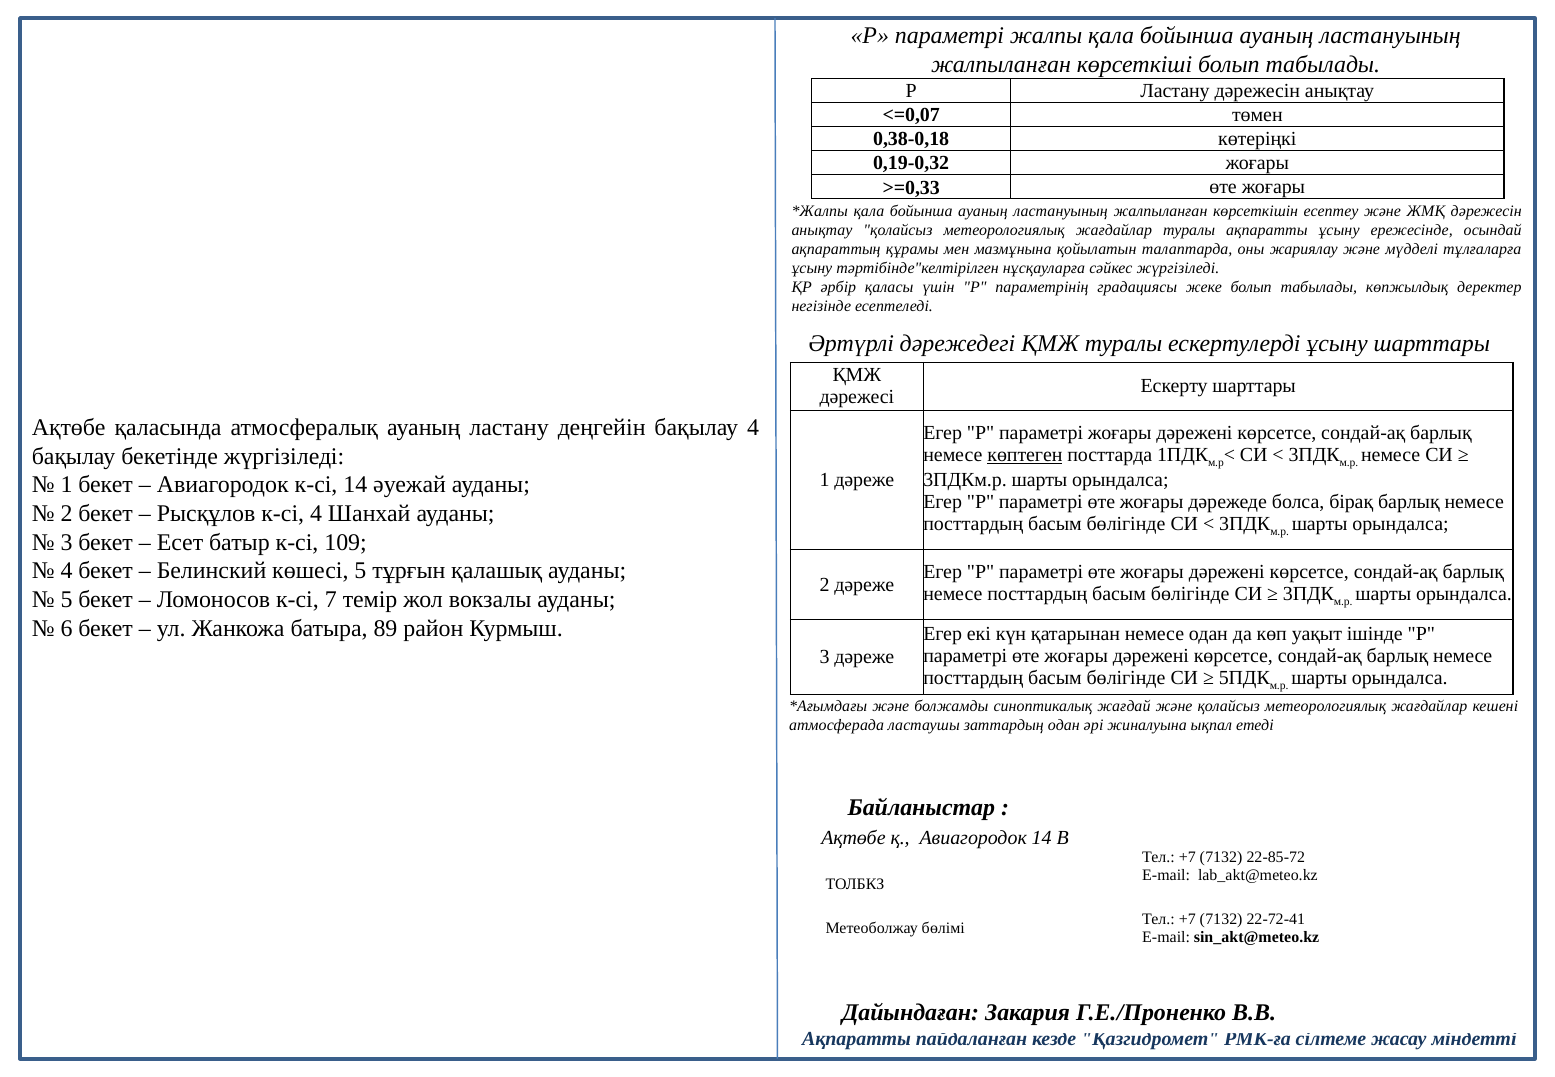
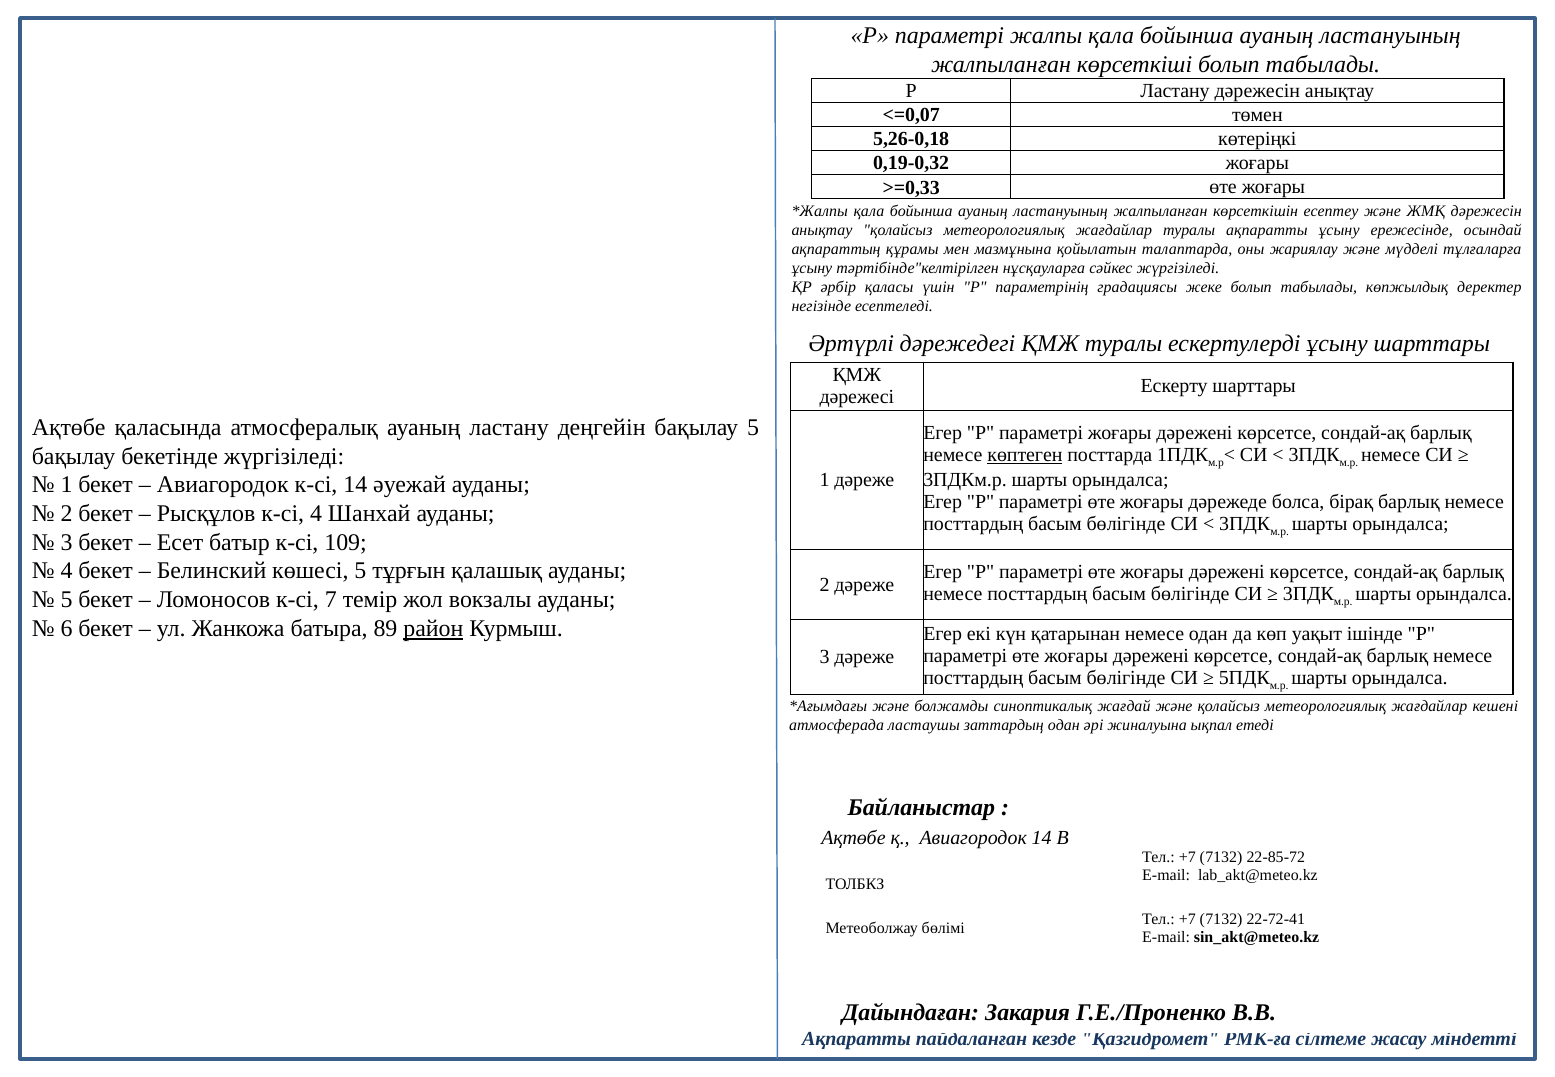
0,38-0,18: 0,38-0,18 -> 5,26-0,18 (911, 139)
бақылау 4: 4 -> 5 (753, 427)
район underline: none -> present (433, 628)
